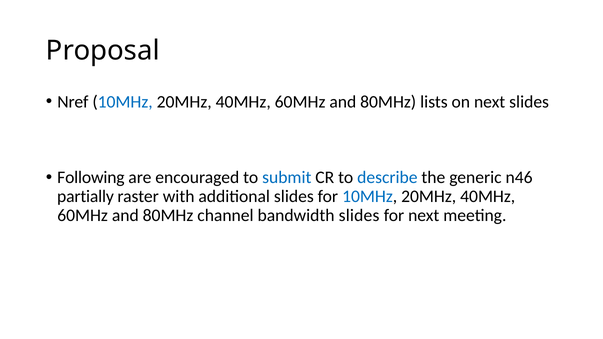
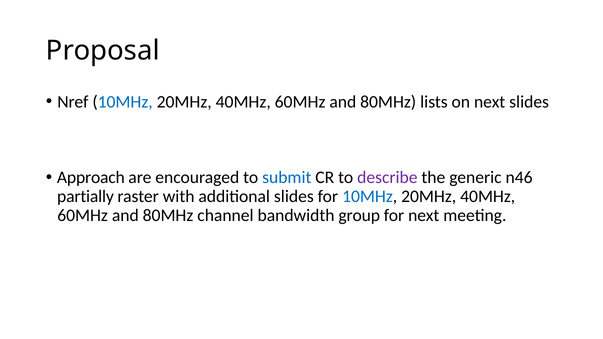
Following: Following -> Approach (91, 178)
describe colour: blue -> purple (387, 178)
bandwidth slides: slides -> group (359, 216)
